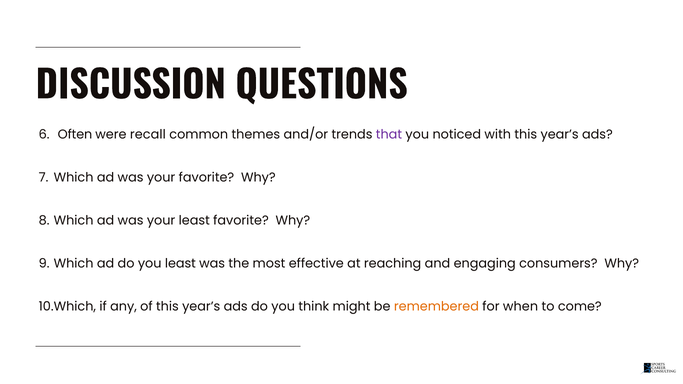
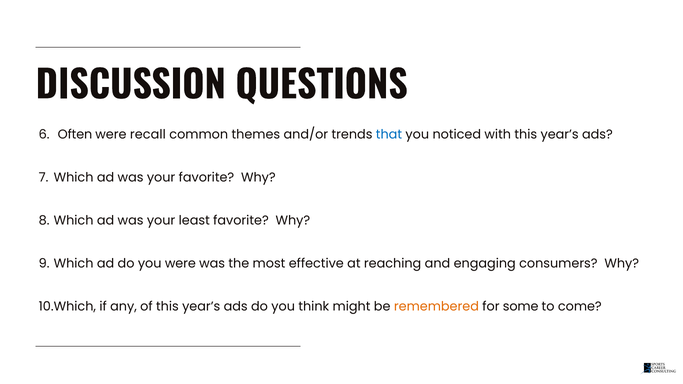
that colour: purple -> blue (389, 135)
you least: least -> were (180, 264)
when: when -> some (521, 307)
